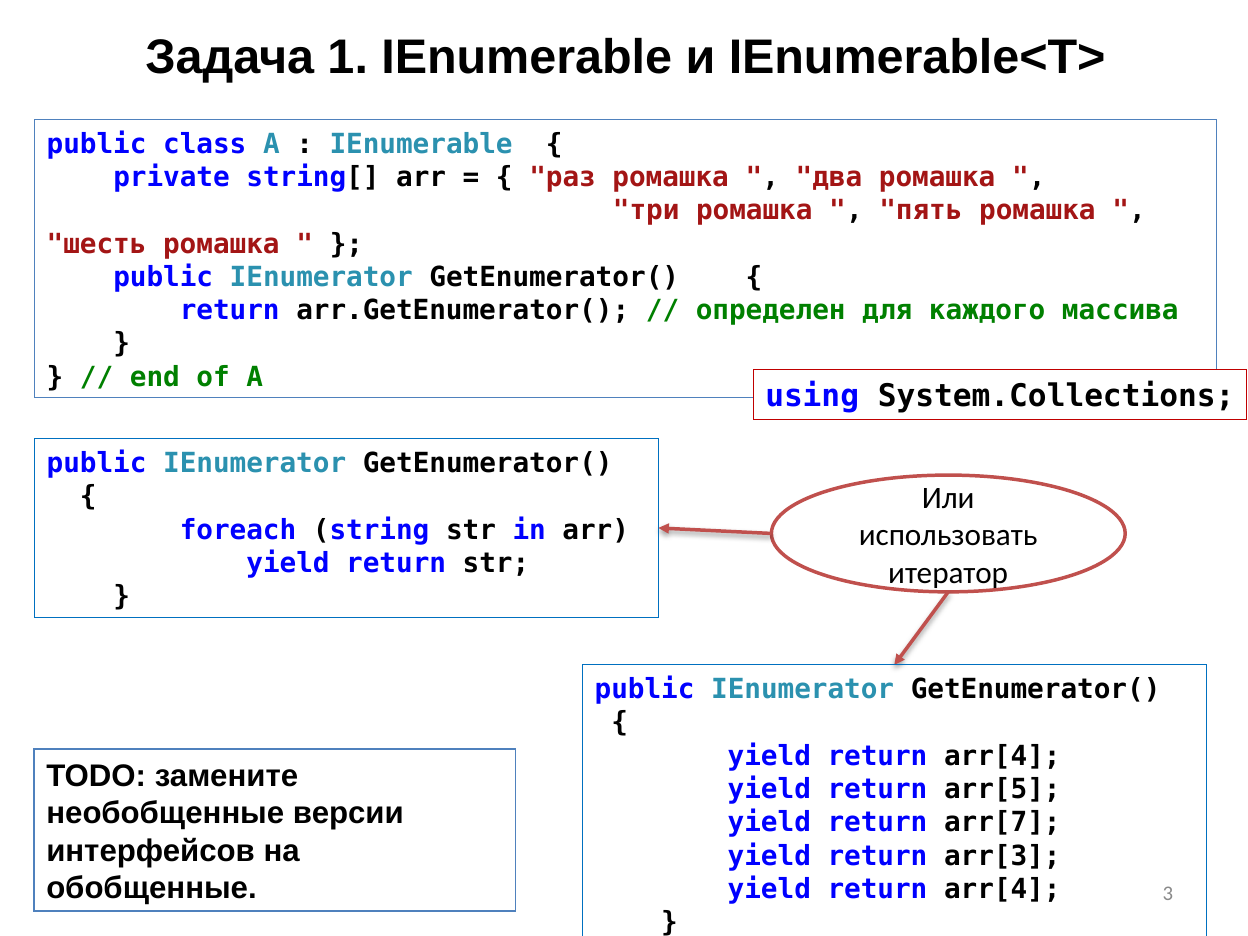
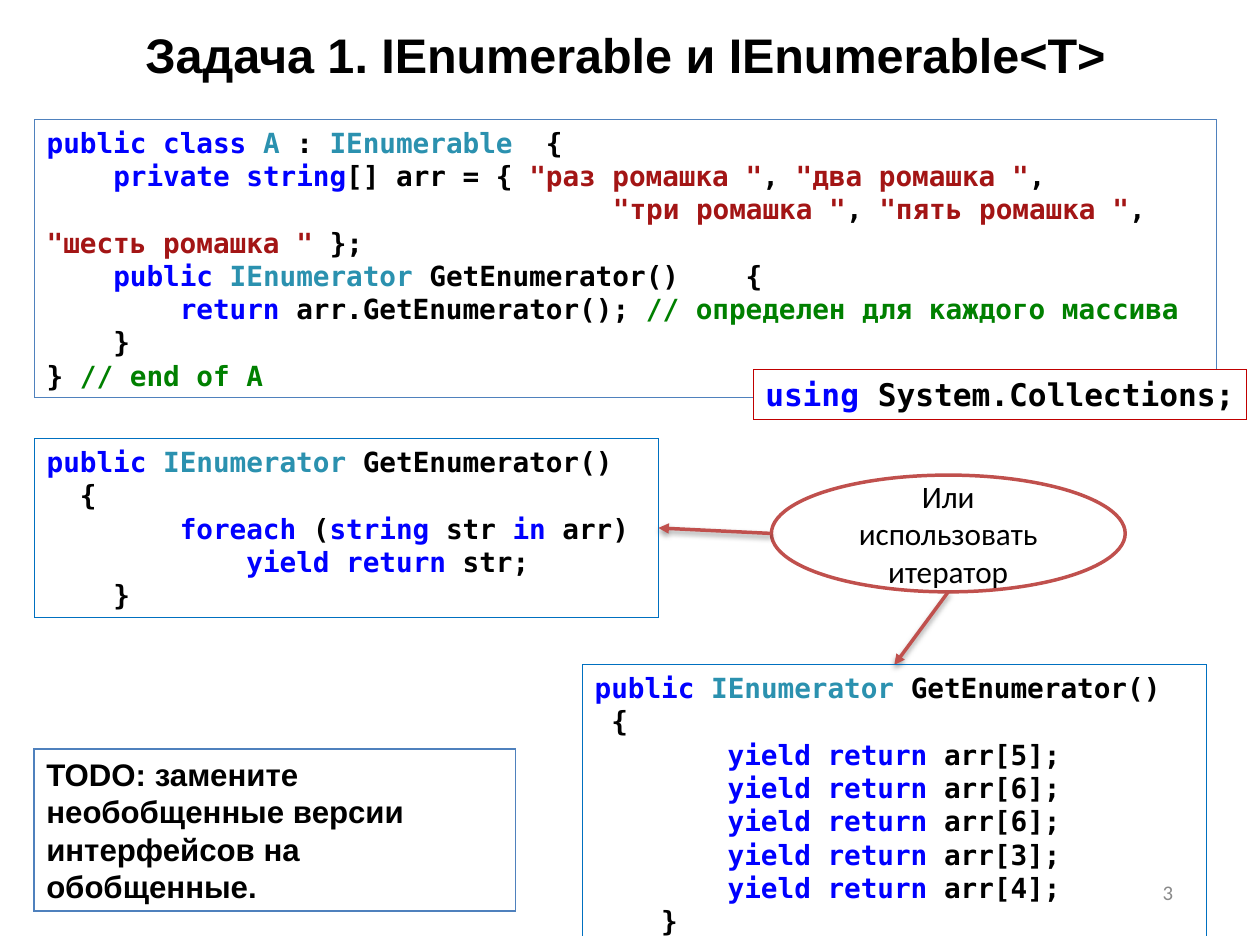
arr[4: arr[4 -> arr[5 (1002, 756)
arr[5: arr[5 -> arr[6 (1002, 789)
arr[7: arr[7 -> arr[6 (1002, 823)
